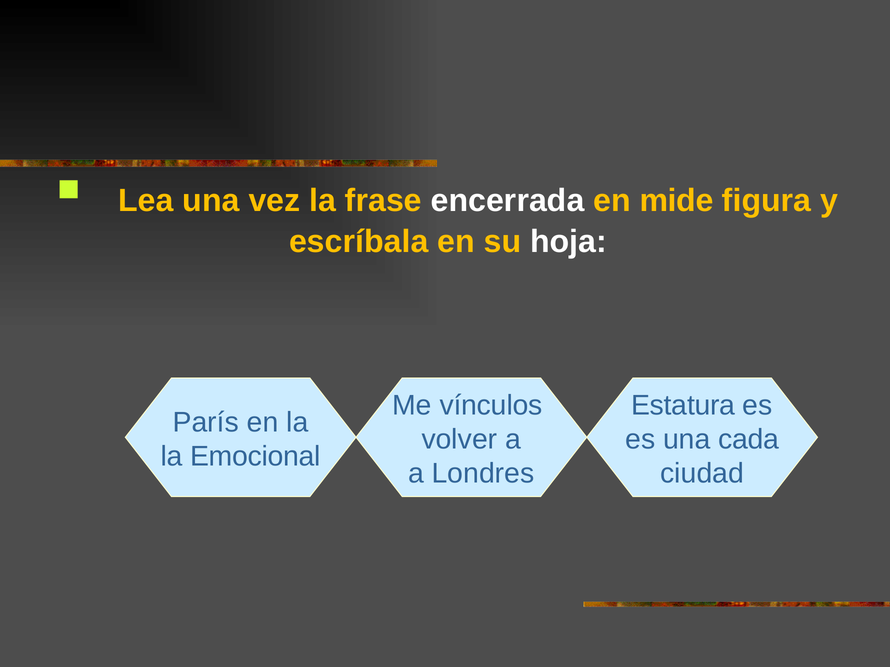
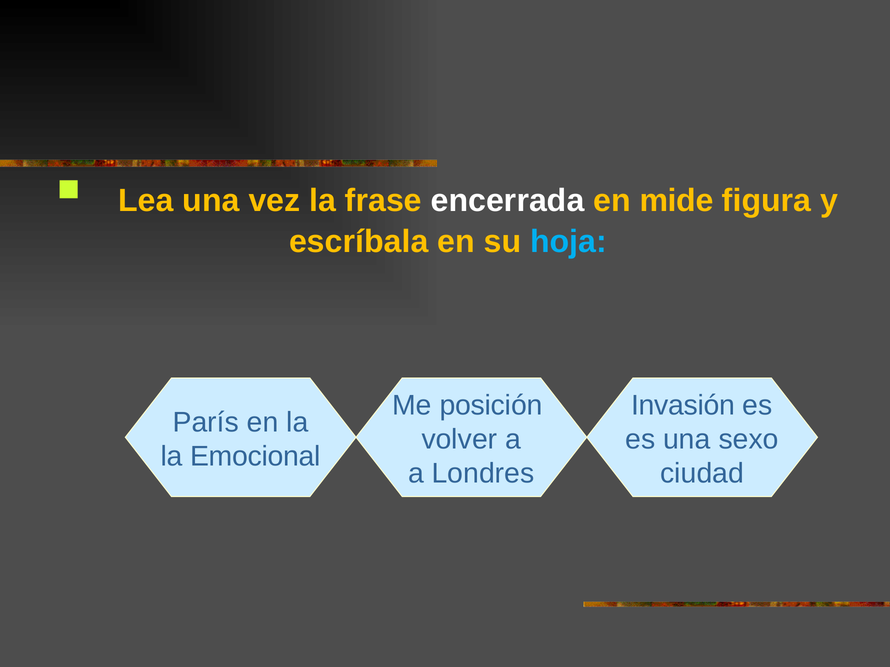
hoja colour: white -> light blue (569, 242)
vínculos: vínculos -> posición (491, 405)
Estatura: Estatura -> Invasión (683, 405)
cada: cada -> sexo (749, 440)
